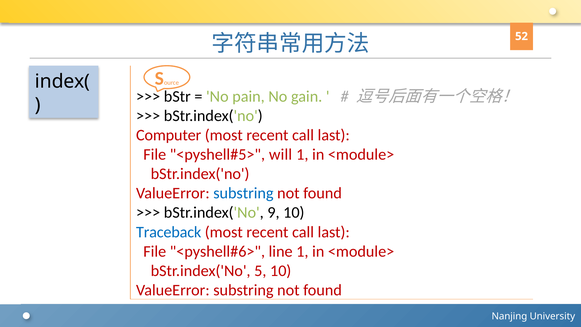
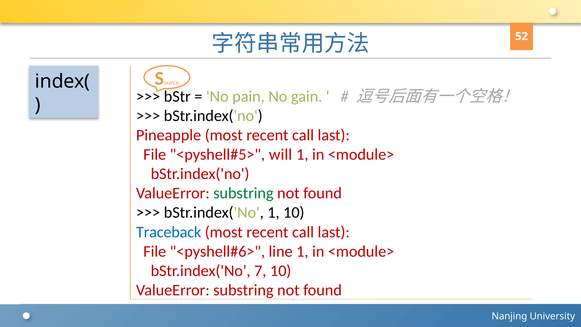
Computer: Computer -> Pineapple (169, 135)
substring colour: blue -> green (243, 193)
bStr.index('No 9: 9 -> 1 (273, 213)
5: 5 -> 7 (260, 271)
